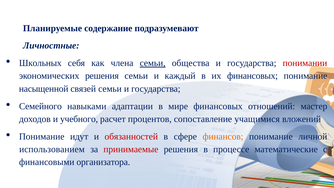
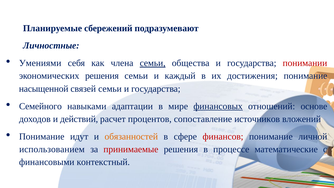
содержание: содержание -> сбережений (108, 28)
Школьных: Школьных -> Умениями (40, 63)
их финансовых: финансовых -> достижения (252, 76)
финансовых underline: none -> present (218, 106)
мастер: мастер -> основе (314, 106)
учебного: учебного -> действий (79, 119)
учащимися: учащимися -> источников (257, 119)
обязанностей colour: red -> orange (131, 136)
финансов colour: orange -> red (223, 136)
организатора: организатора -> контекстный (103, 162)
